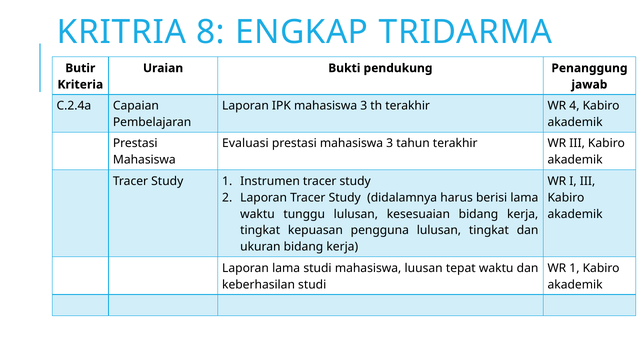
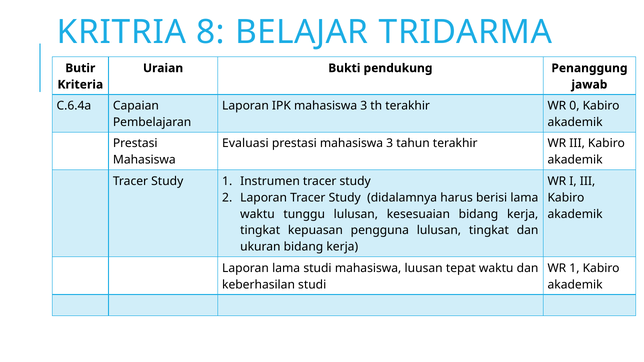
ENGKAP: ENGKAP -> BELAJAR (302, 32)
C.2.4a: C.2.4a -> C.6.4a (74, 106)
4: 4 -> 0 (574, 106)
